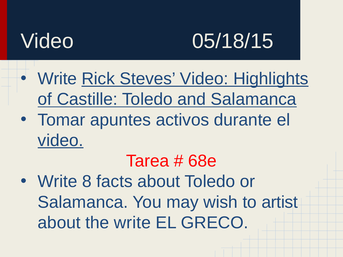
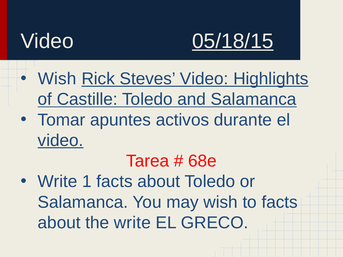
05/18/15 underline: none -> present (233, 41)
Write: Write -> Wish (57, 79)
8: 8 -> 1 (87, 182)
to artist: artist -> facts (280, 202)
